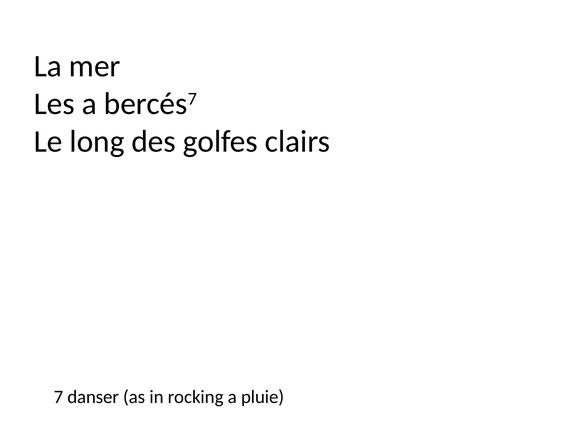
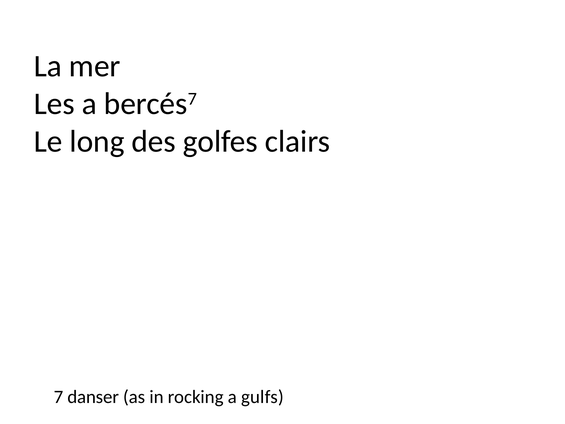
pluie: pluie -> gulfs (263, 397)
